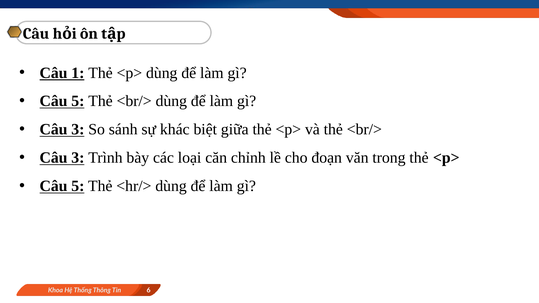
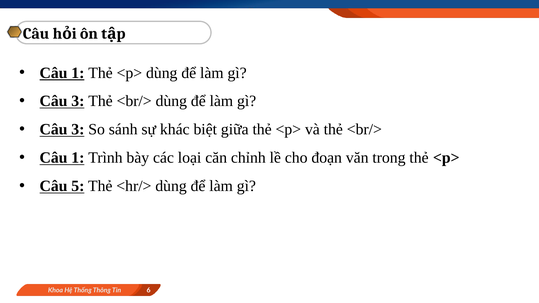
5: 5 -> 3 (78, 101)
3: 3 -> 1 (78, 158)
